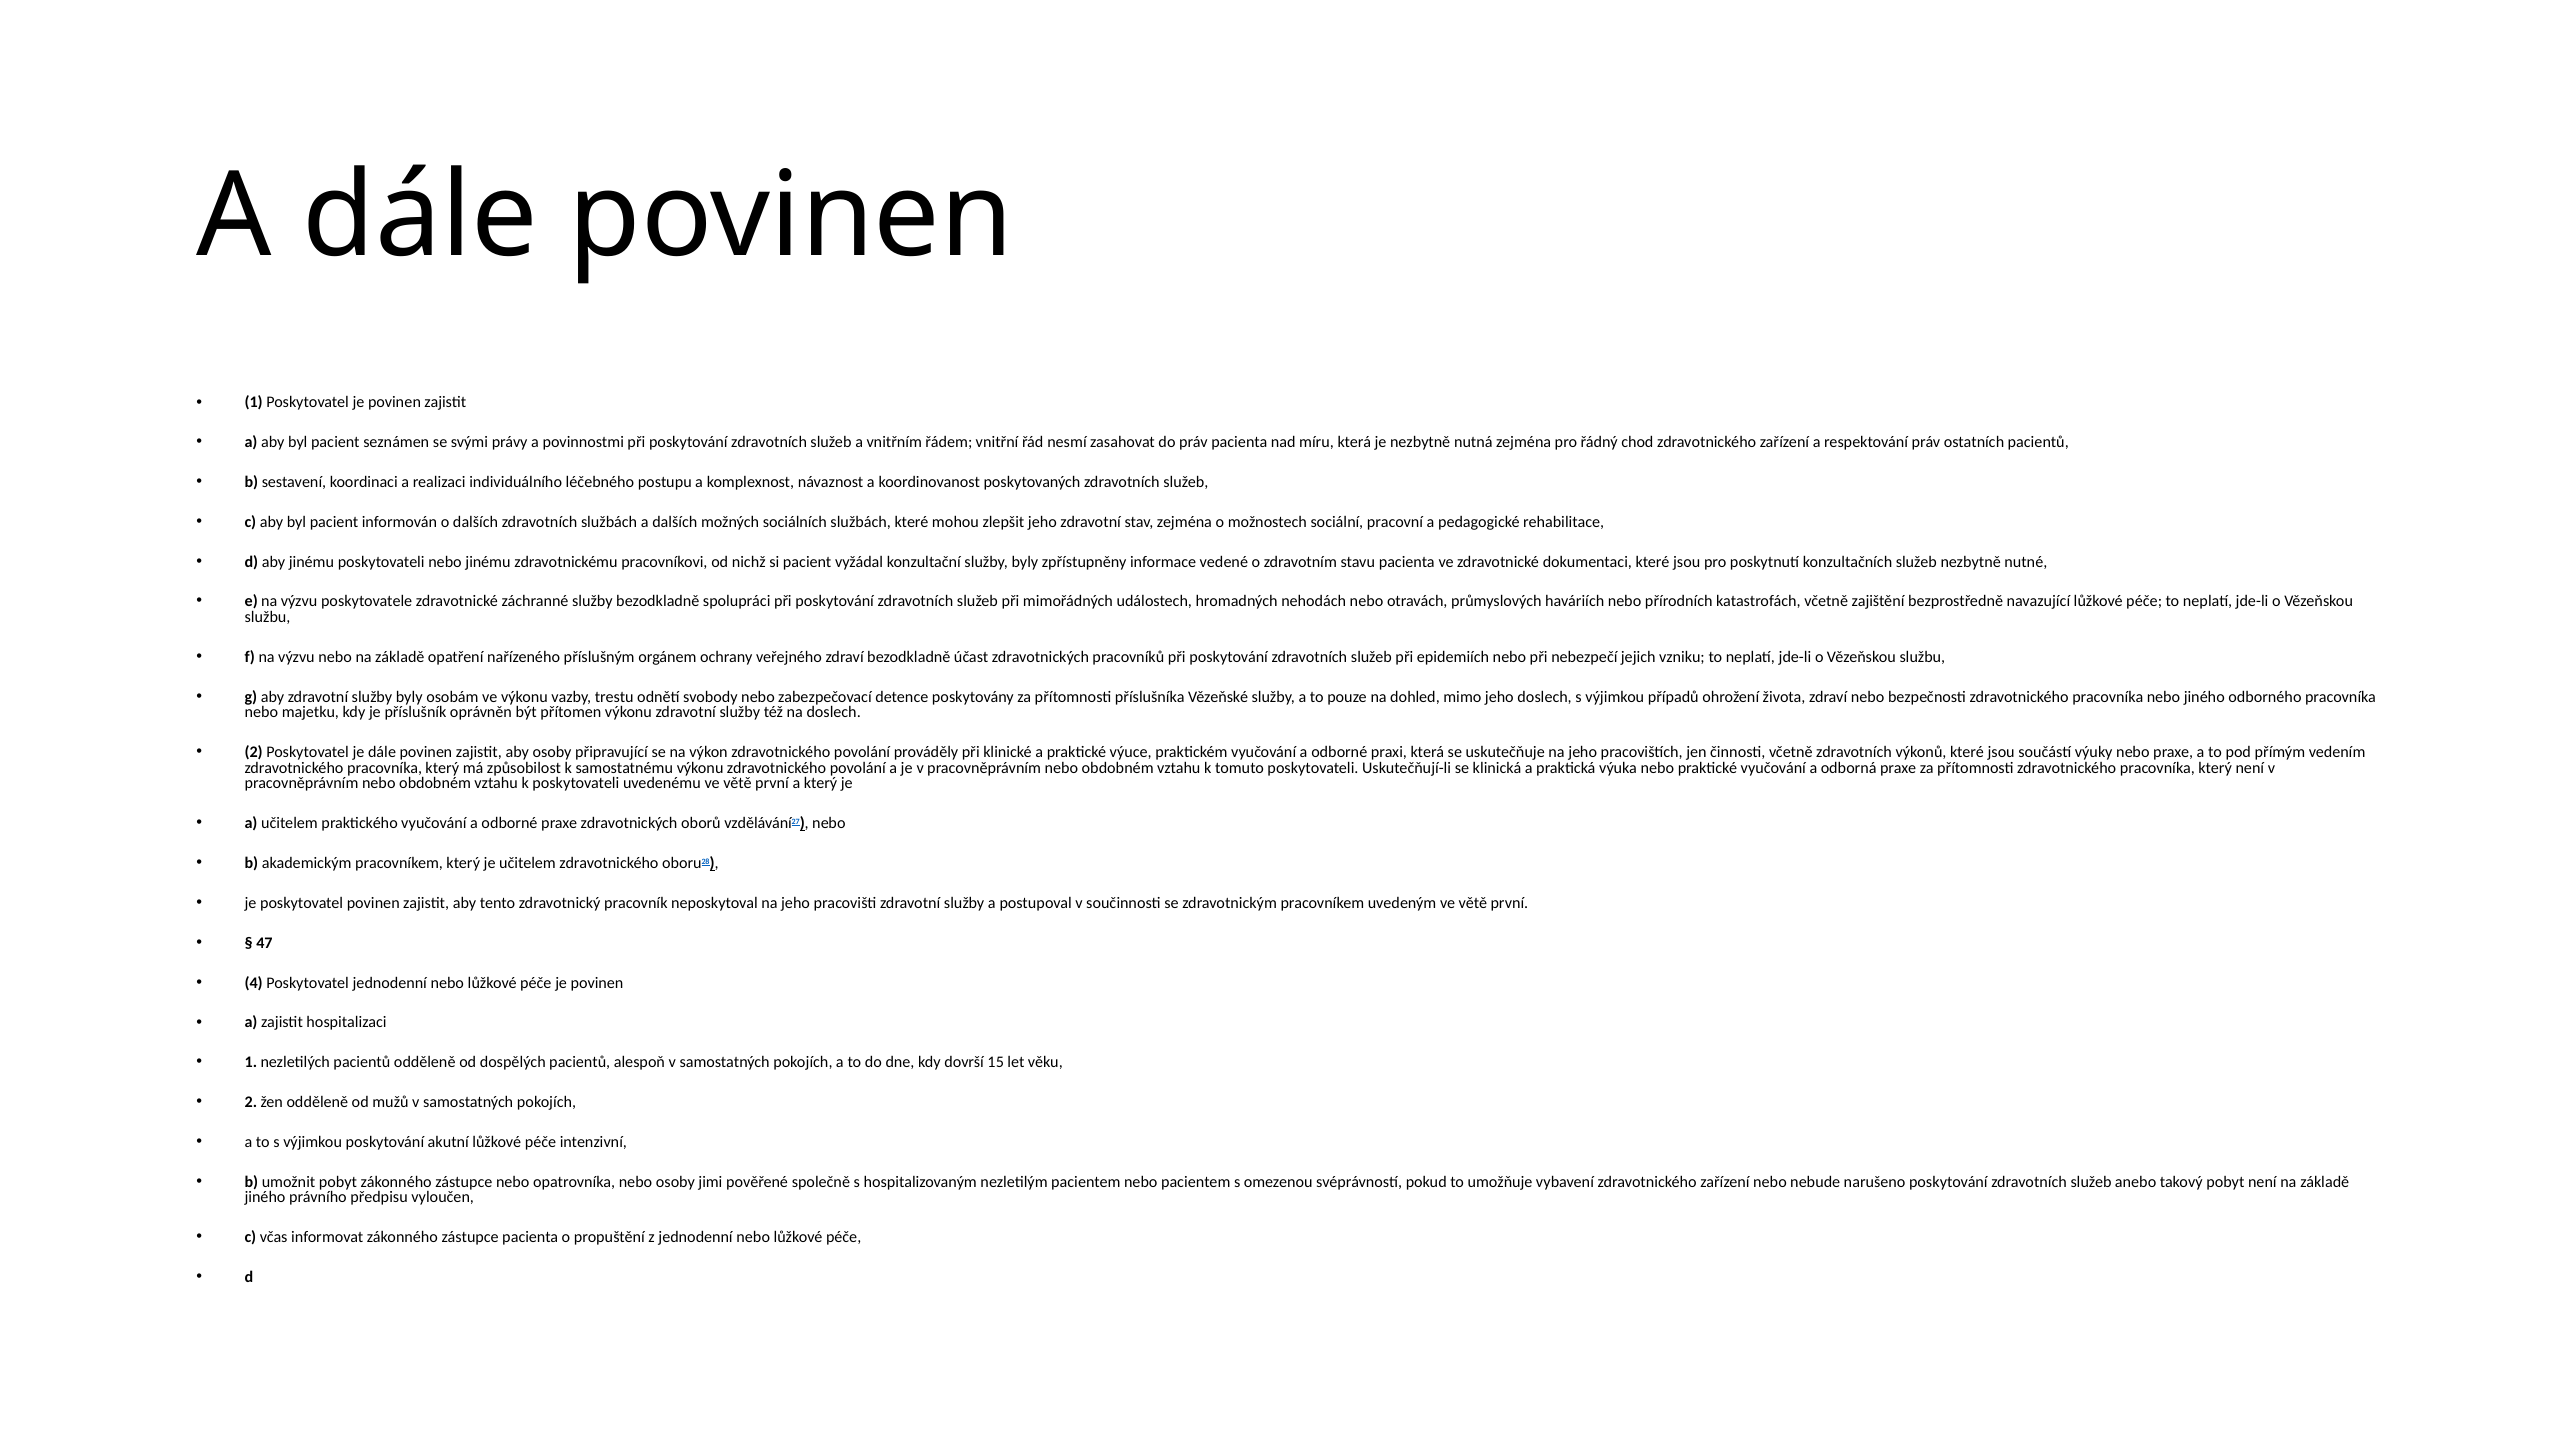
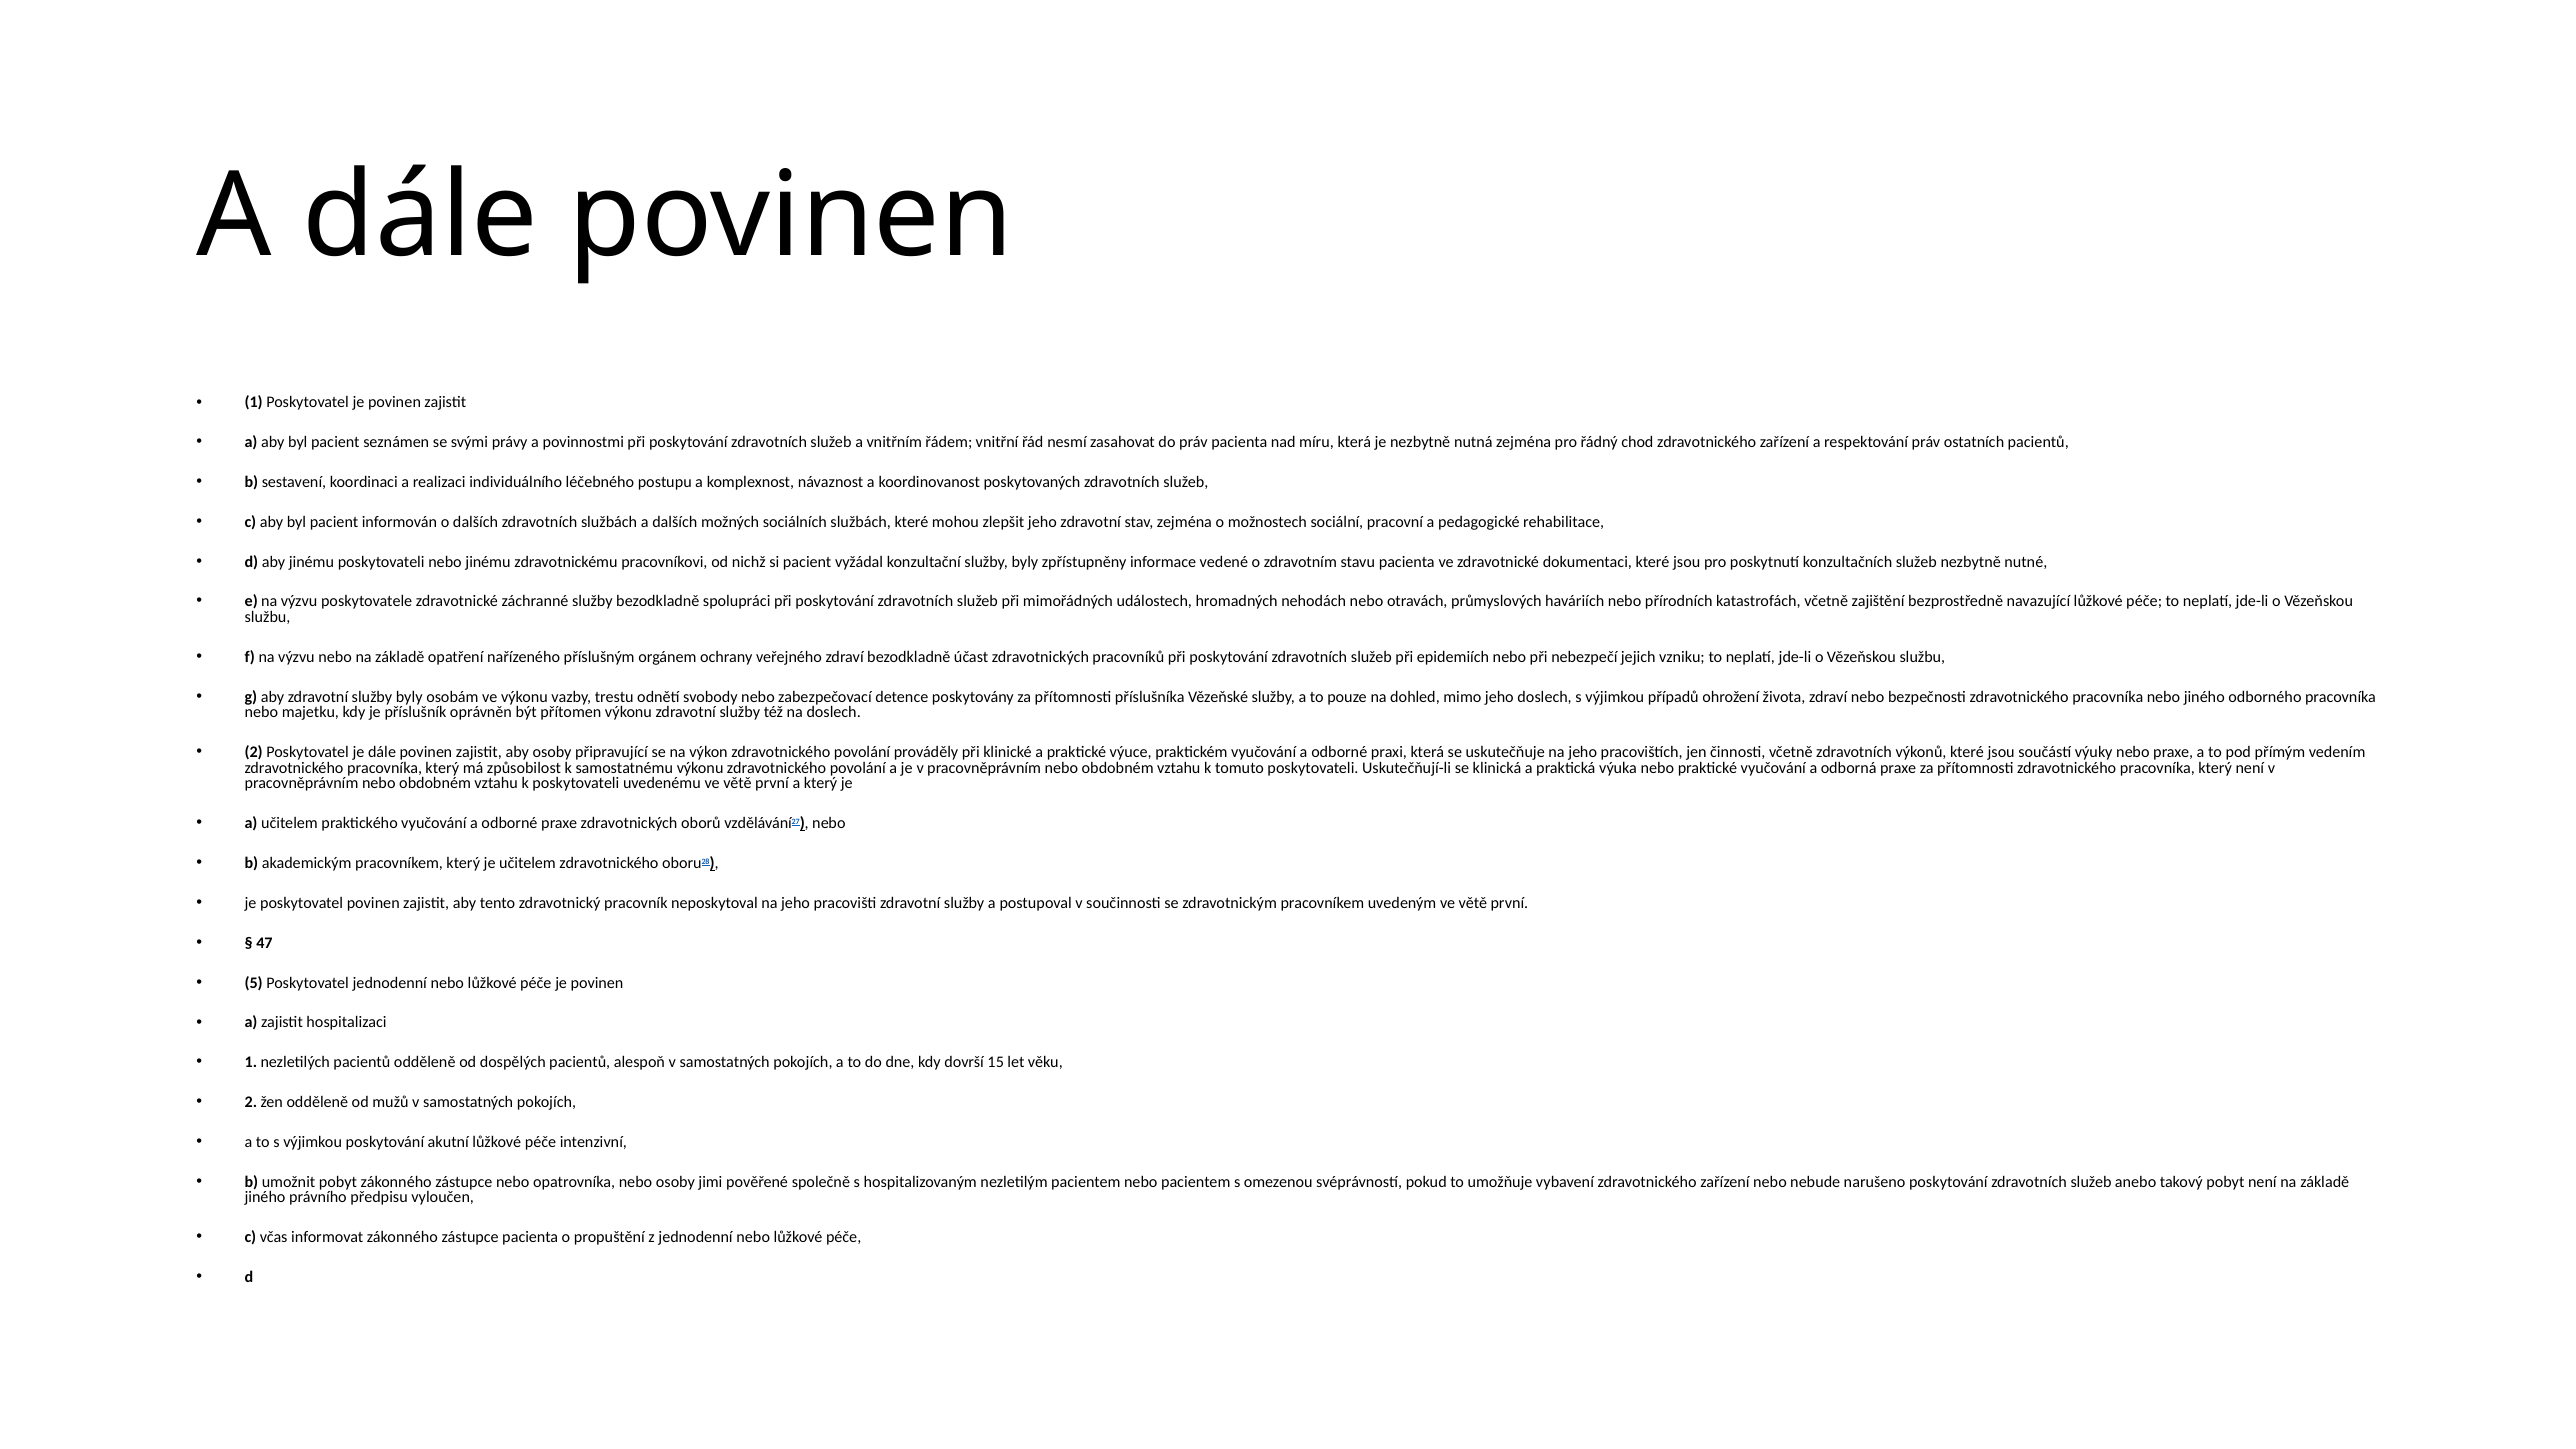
4: 4 -> 5 (254, 983)
